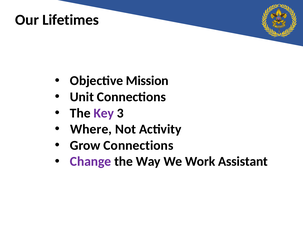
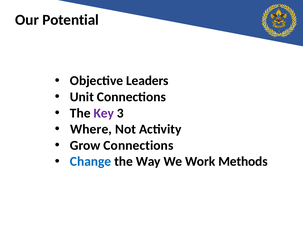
Lifetimes: Lifetimes -> Potential (71, 20)
Mission: Mission -> Leaders (147, 81)
Change colour: purple -> blue (91, 162)
Assistant: Assistant -> Methods (243, 162)
